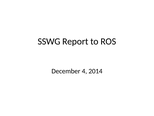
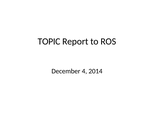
SSWG: SSWG -> TOPIC (49, 41)
